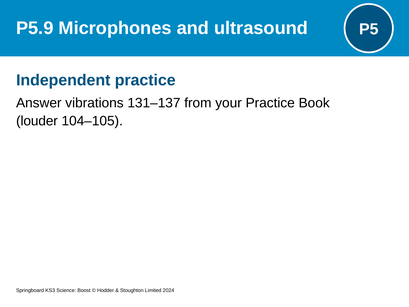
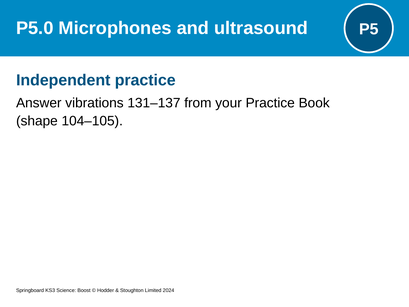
P5.9: P5.9 -> P5.0 (35, 28)
louder: louder -> shape (37, 121)
